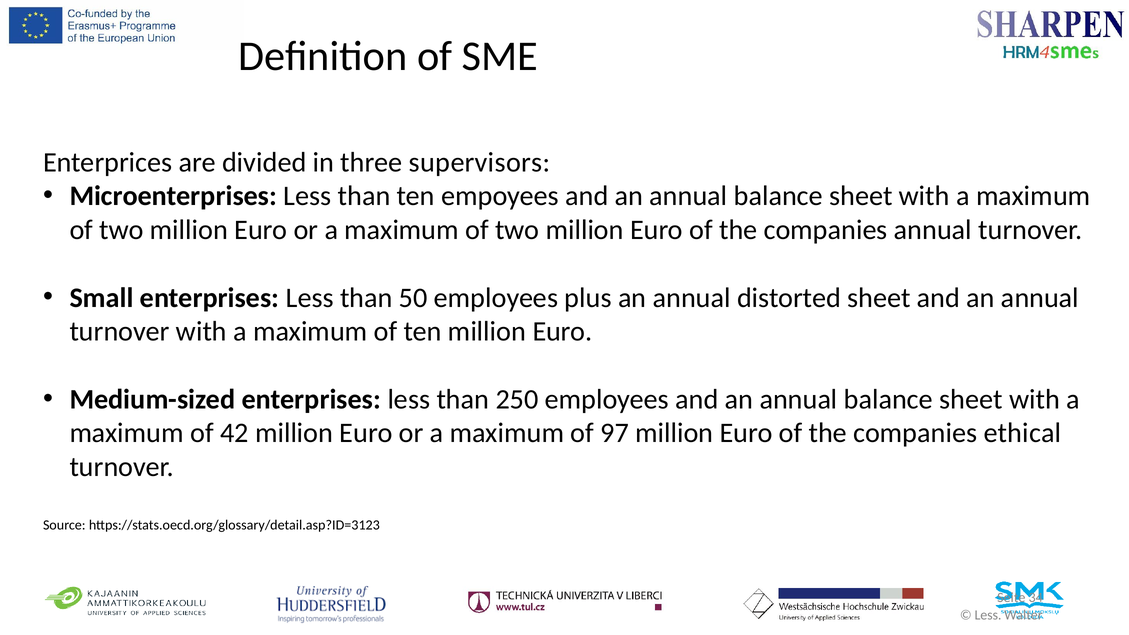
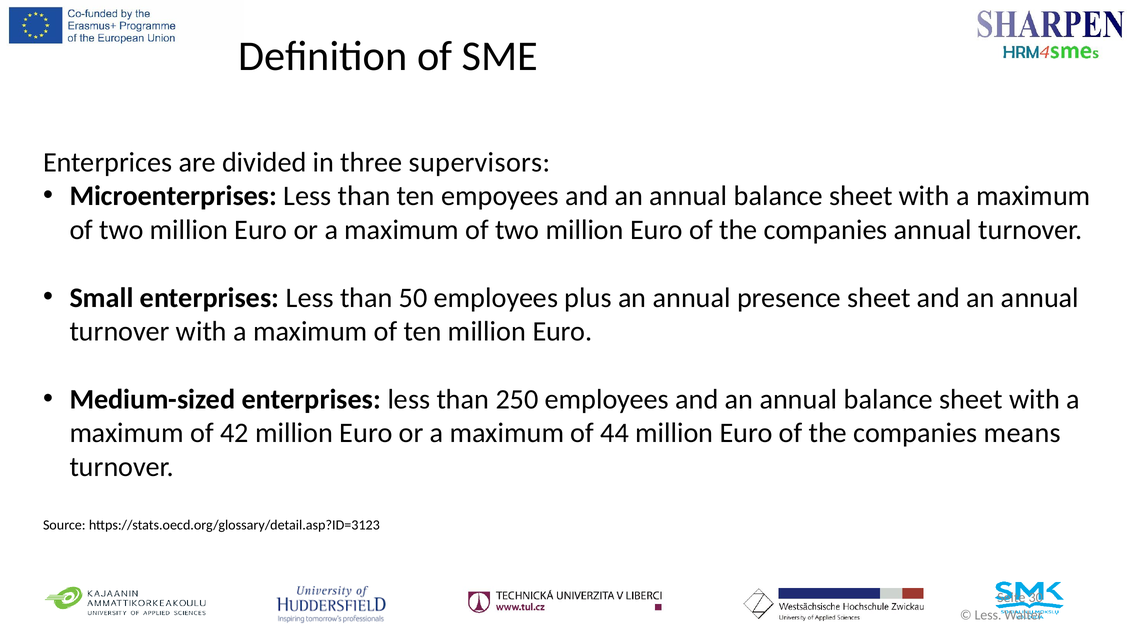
distorted: distorted -> presence (789, 298)
97: 97 -> 44 (614, 433)
ethical: ethical -> means (1022, 433)
34: 34 -> 30 (1036, 598)
